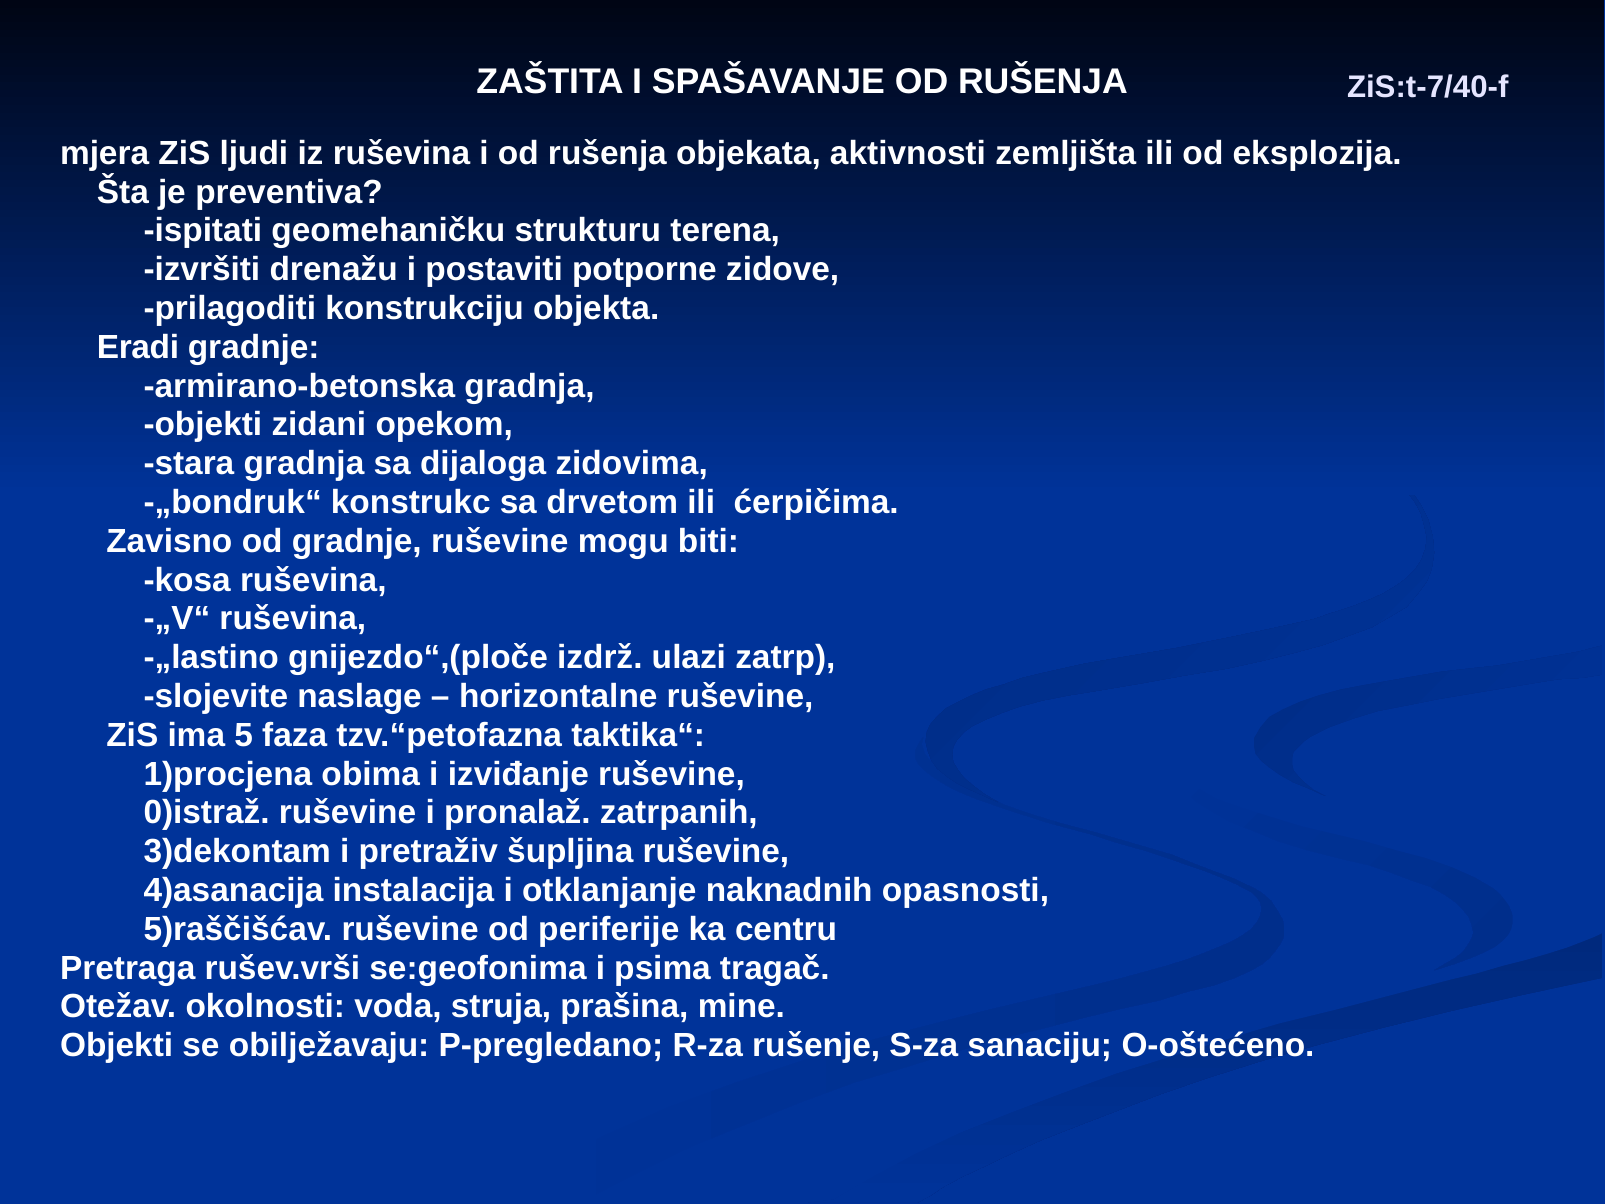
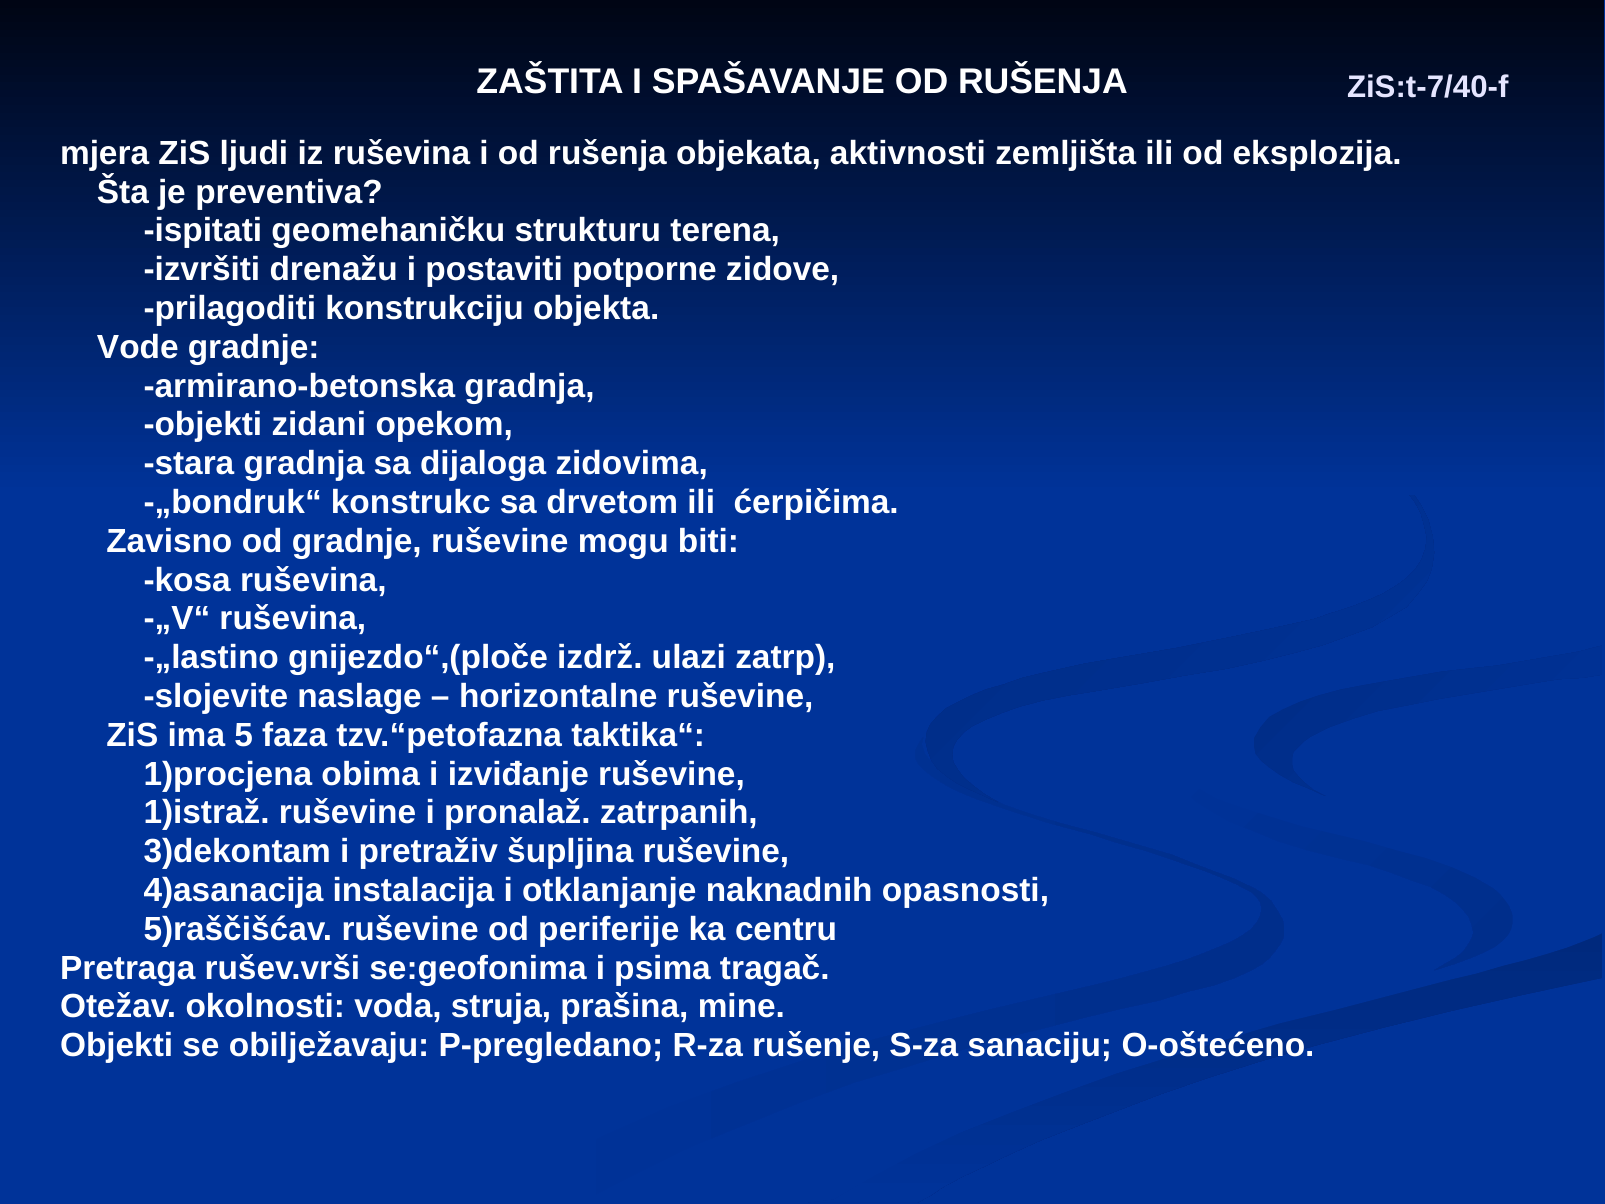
Eradi: Eradi -> Vode (138, 347)
0)istraž: 0)istraž -> 1)istraž (207, 813)
